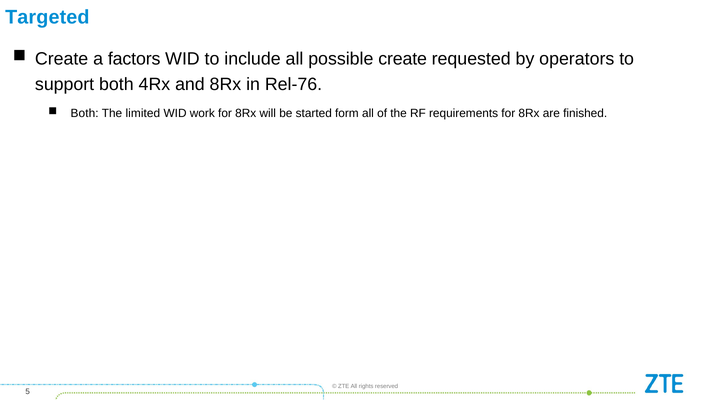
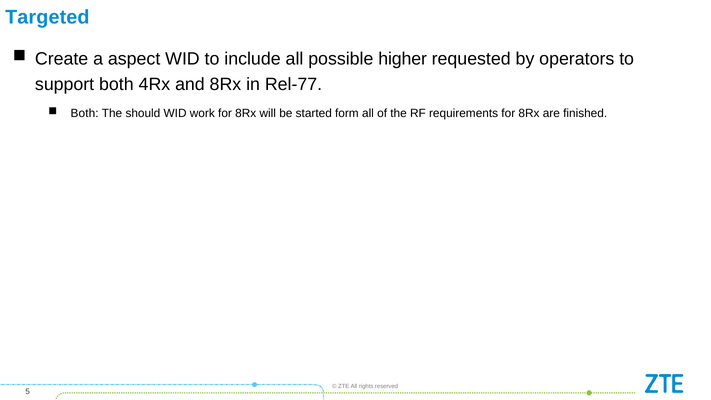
factors: factors -> aspect (134, 59)
possible create: create -> higher (403, 59)
Rel-76: Rel-76 -> Rel-77 (294, 84)
limited: limited -> should (143, 113)
